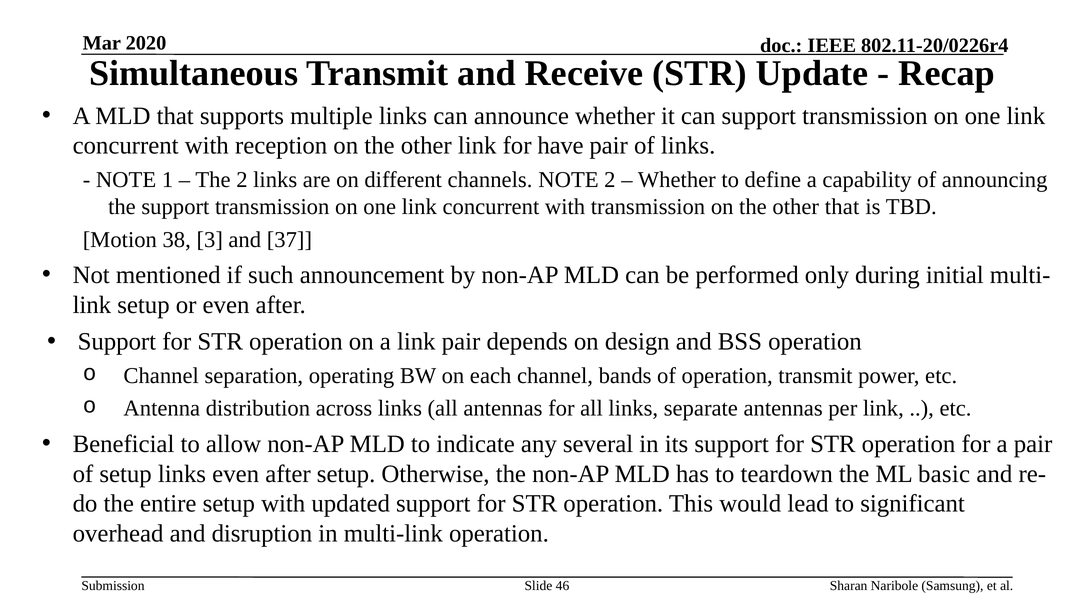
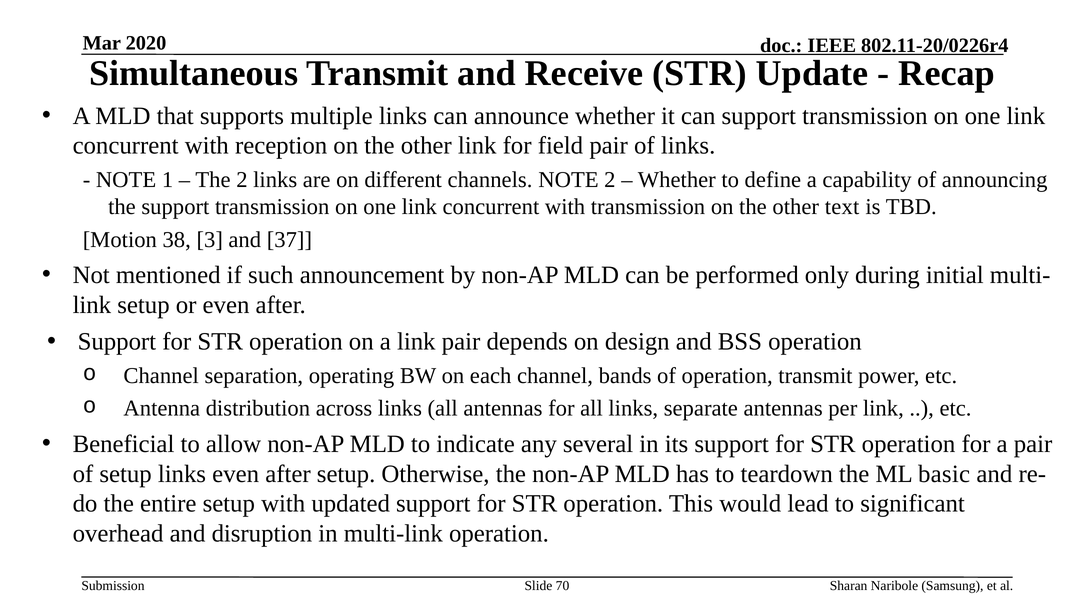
have: have -> field (560, 146)
other that: that -> text (842, 207)
46: 46 -> 70 (563, 585)
